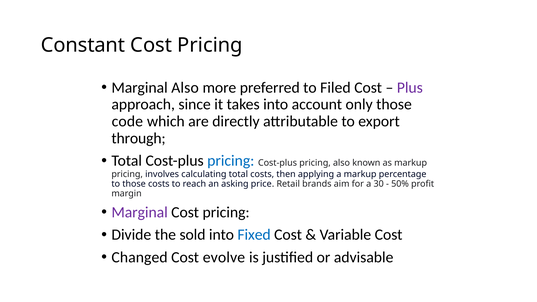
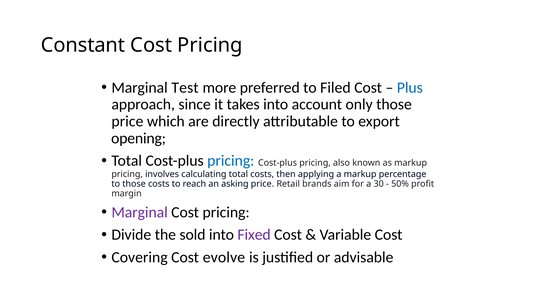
Marginal Also: Also -> Test (185, 88)
Plus colour: purple -> blue (410, 88)
code: code -> price (127, 121)
through: through -> opening (139, 138)
Fixed colour: blue -> purple (254, 235)
Changed: Changed -> Covering (140, 257)
